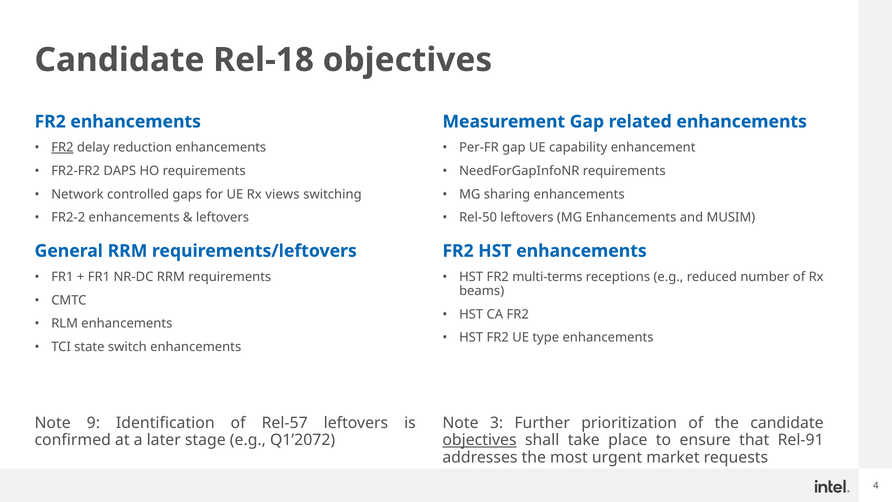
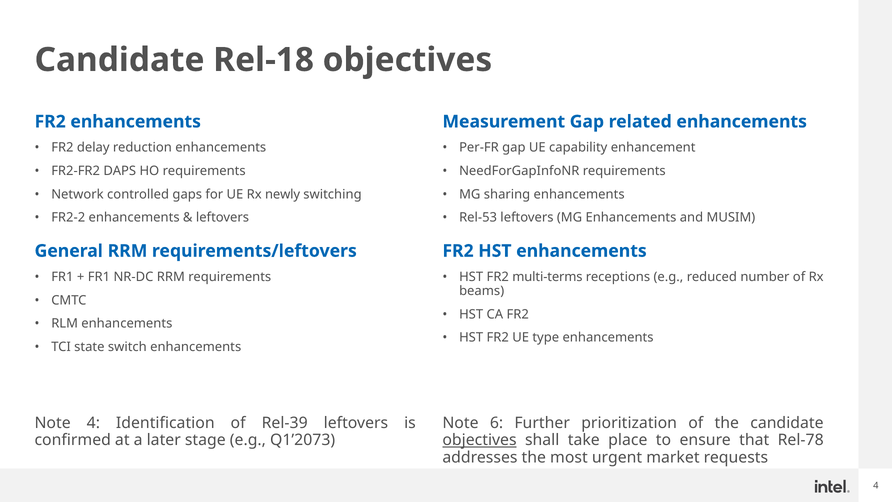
FR2 underline: present -> none (62, 147)
views: views -> newly (283, 194)
Rel-50: Rel-50 -> Rel-53 (478, 218)
Note 9: 9 -> 4 (93, 423)
Rel-57: Rel-57 -> Rel-39 (285, 423)
3: 3 -> 6 (497, 423)
Q1’2072: Q1’2072 -> Q1’2073 (303, 440)
Rel-91: Rel-91 -> Rel-78 (801, 440)
